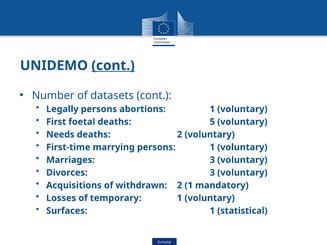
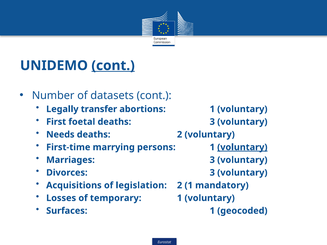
Legally persons: persons -> transfer (99, 109)
deaths 5: 5 -> 3 (212, 122)
voluntary underline: none -> present (242, 147)
withdrawn: withdrawn -> legislation (141, 186)
statistical: statistical -> geocoded (242, 211)
